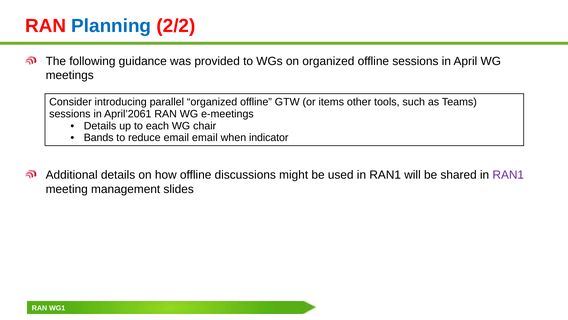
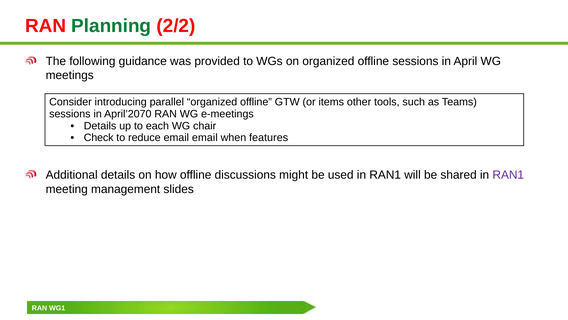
Planning colour: blue -> green (111, 26)
April’2061: April’2061 -> April’2070 (128, 114)
Bands: Bands -> Check (99, 138)
indicator: indicator -> features (269, 138)
